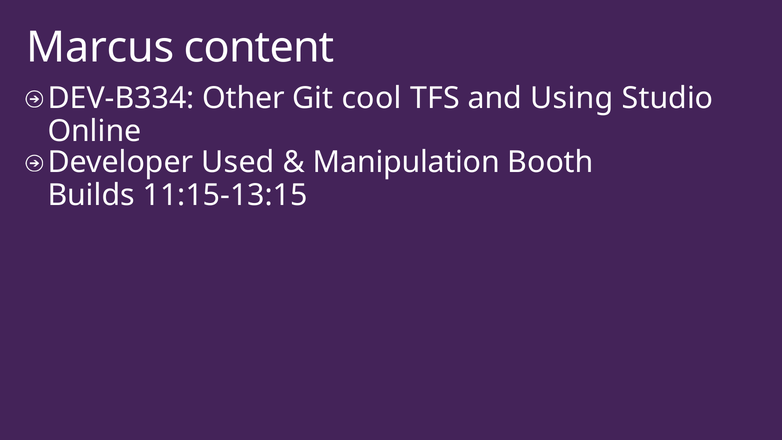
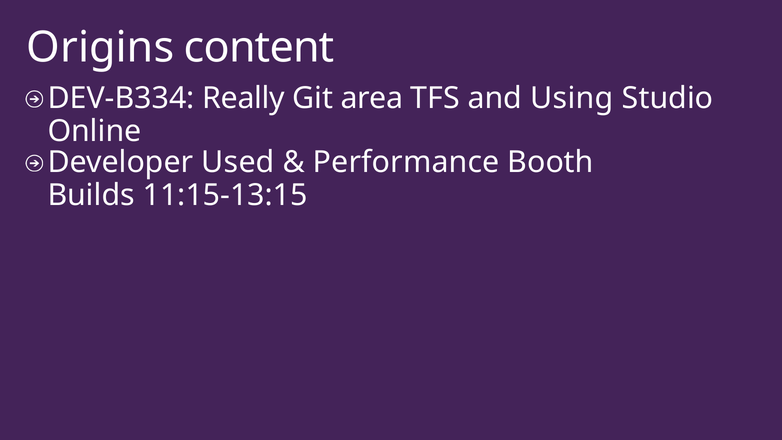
Marcus: Marcus -> Origins (100, 47)
Other: Other -> Really (244, 98)
cool: cool -> area (372, 98)
Manipulation: Manipulation -> Performance (406, 162)
